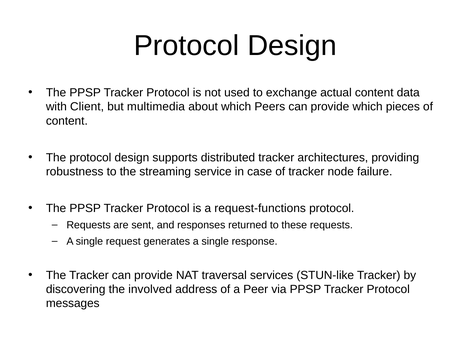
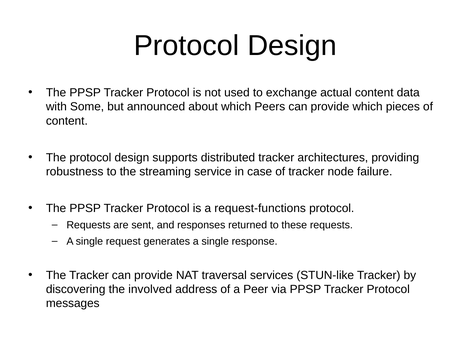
Client: Client -> Some (87, 107)
multimedia: multimedia -> announced (156, 107)
